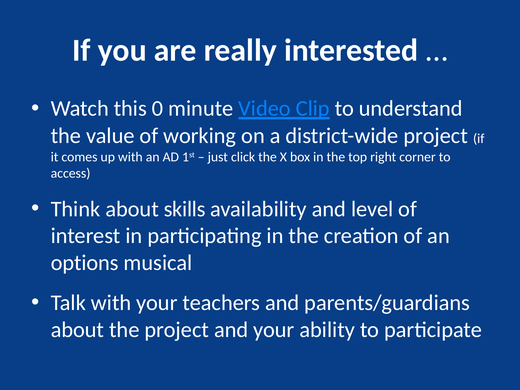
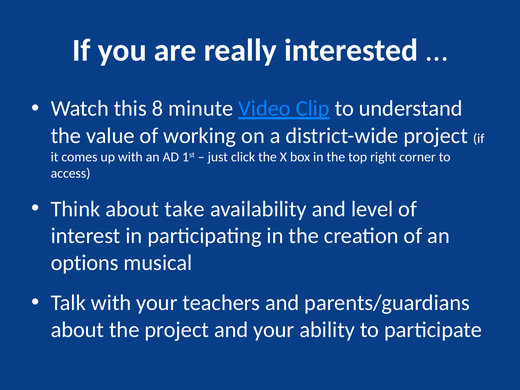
0: 0 -> 8 (158, 109)
skills: skills -> take (184, 209)
